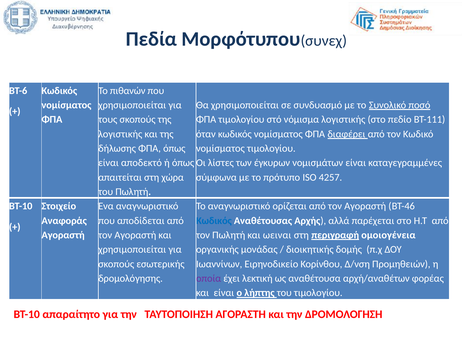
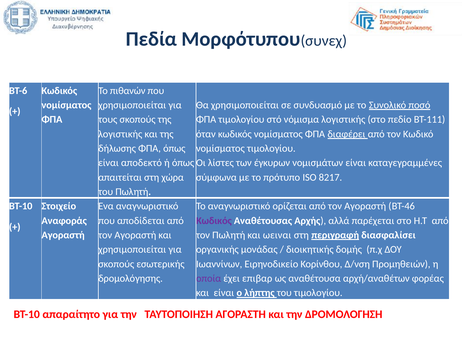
4257: 4257 -> 8217 (330, 177)
Κωδικός colour: blue -> purple (214, 220)
ομοιογένεια: ομοιογένεια -> διασφαλίσει (389, 235)
λεκτική: λεκτική -> επιβαρ (257, 278)
